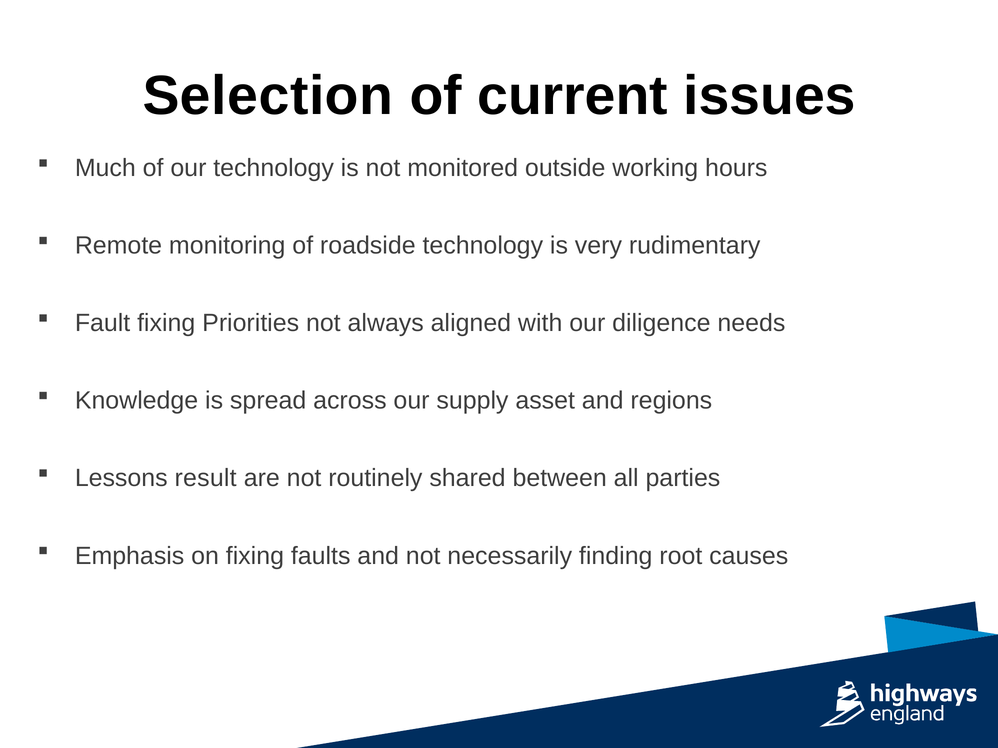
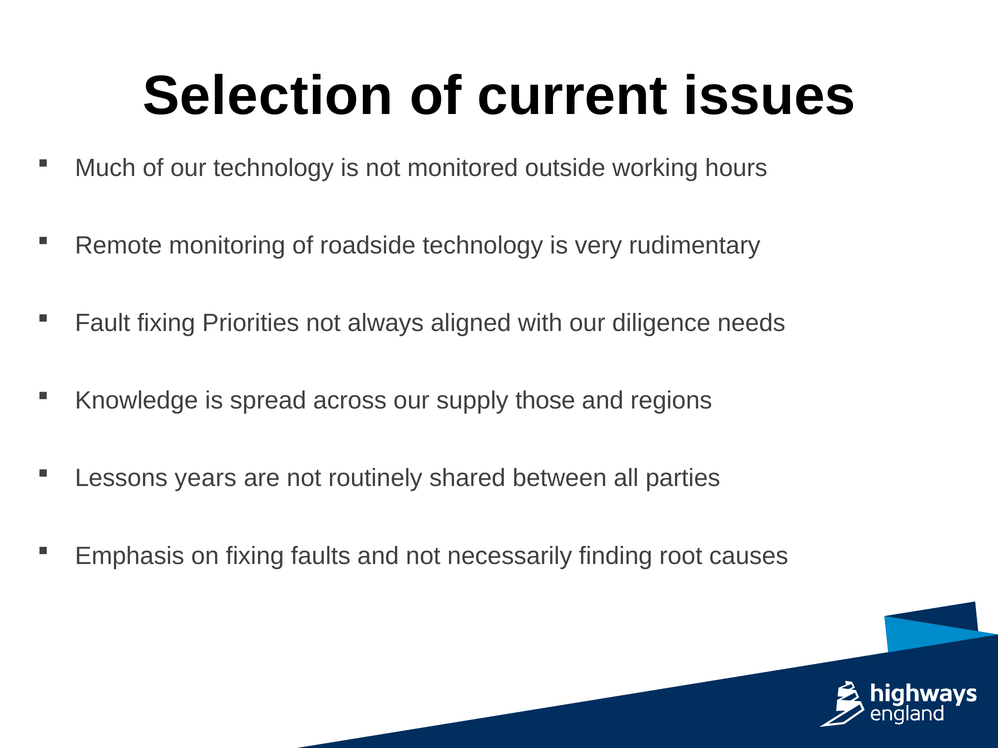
asset: asset -> those (545, 401)
result: result -> years (206, 479)
